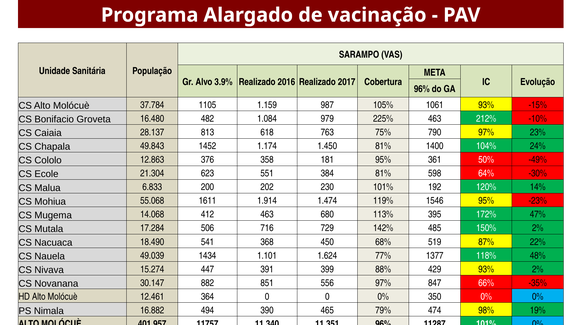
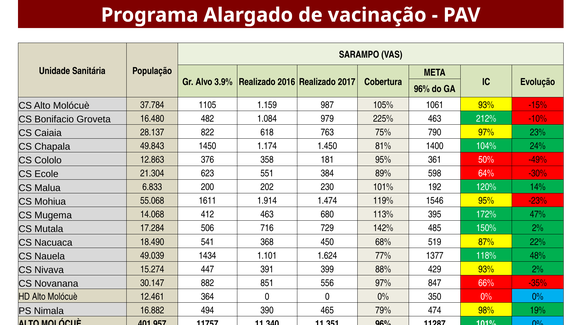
813: 813 -> 822 (207, 132)
1452: 1452 -> 1450 (207, 146)
384 81%: 81% -> 89% (383, 173)
